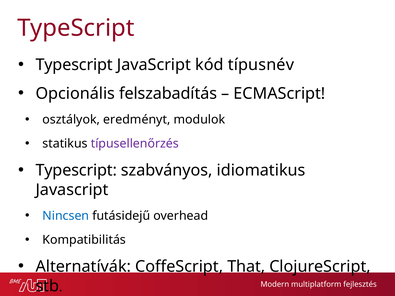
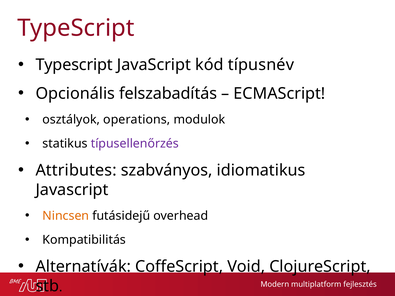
eredményt: eredményt -> operations (137, 120)
Typescript: Typescript -> Attributes (76, 170)
Nincsen colour: blue -> orange (66, 216)
That: That -> Void (246, 267)
